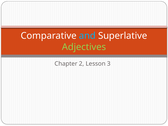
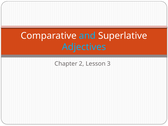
Adjectives colour: light green -> light blue (84, 47)
